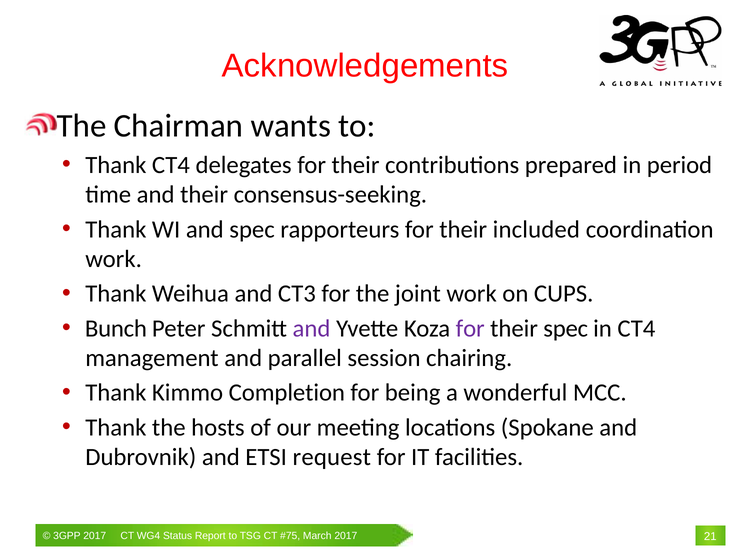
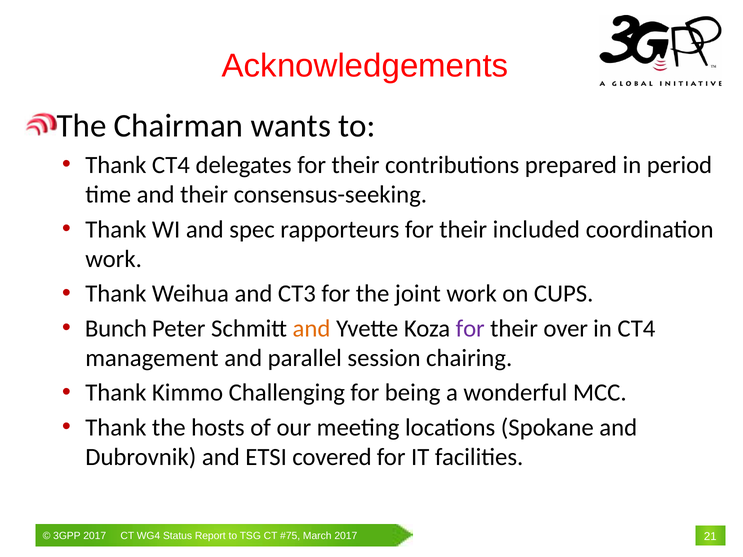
and colour: purple -> orange (312, 329)
their spec: spec -> over (566, 329)
Completion: Completion -> Challenging (287, 393)
request: request -> covered (332, 457)
